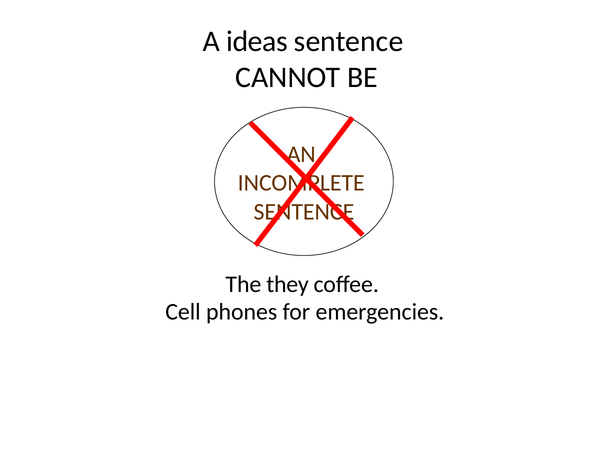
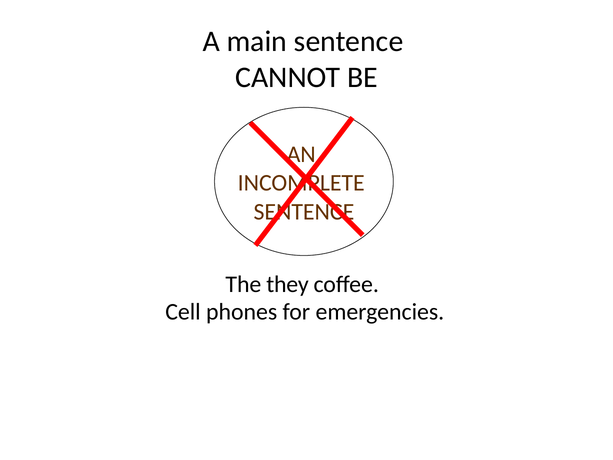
ideas: ideas -> main (257, 41)
